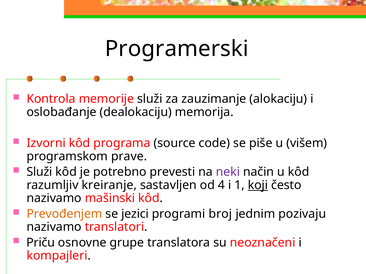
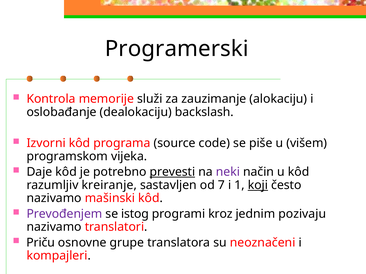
memorija: memorija -> backslash (204, 112)
prave: prave -> vijeka (129, 157)
Služi: Služi -> Daje (39, 172)
prevesti underline: none -> present (172, 172)
4: 4 -> 7 (221, 185)
Prevođenjem colour: orange -> purple (64, 214)
jezici: jezici -> istog (135, 214)
broj: broj -> kroz (220, 214)
